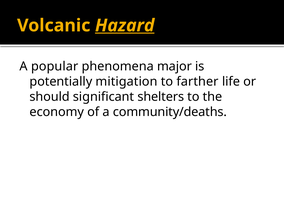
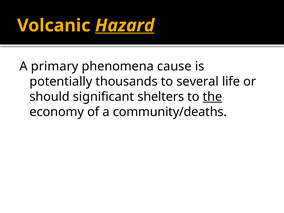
popular: popular -> primary (55, 66)
major: major -> cause (174, 66)
mitigation: mitigation -> thousands (127, 82)
farther: farther -> several (198, 82)
the underline: none -> present (213, 97)
